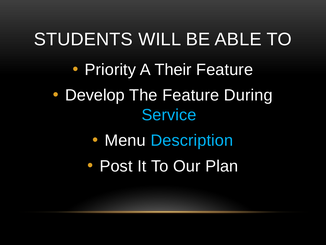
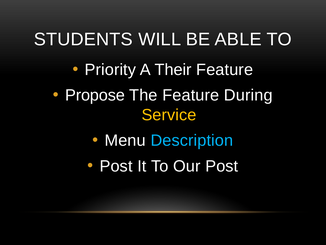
Develop: Develop -> Propose (95, 95)
Service colour: light blue -> yellow (169, 115)
Our Plan: Plan -> Post (222, 166)
